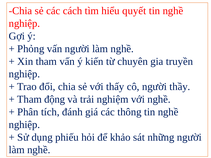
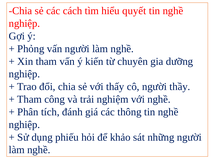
truyền: truyền -> dưỡng (180, 61)
động: động -> công (55, 99)
